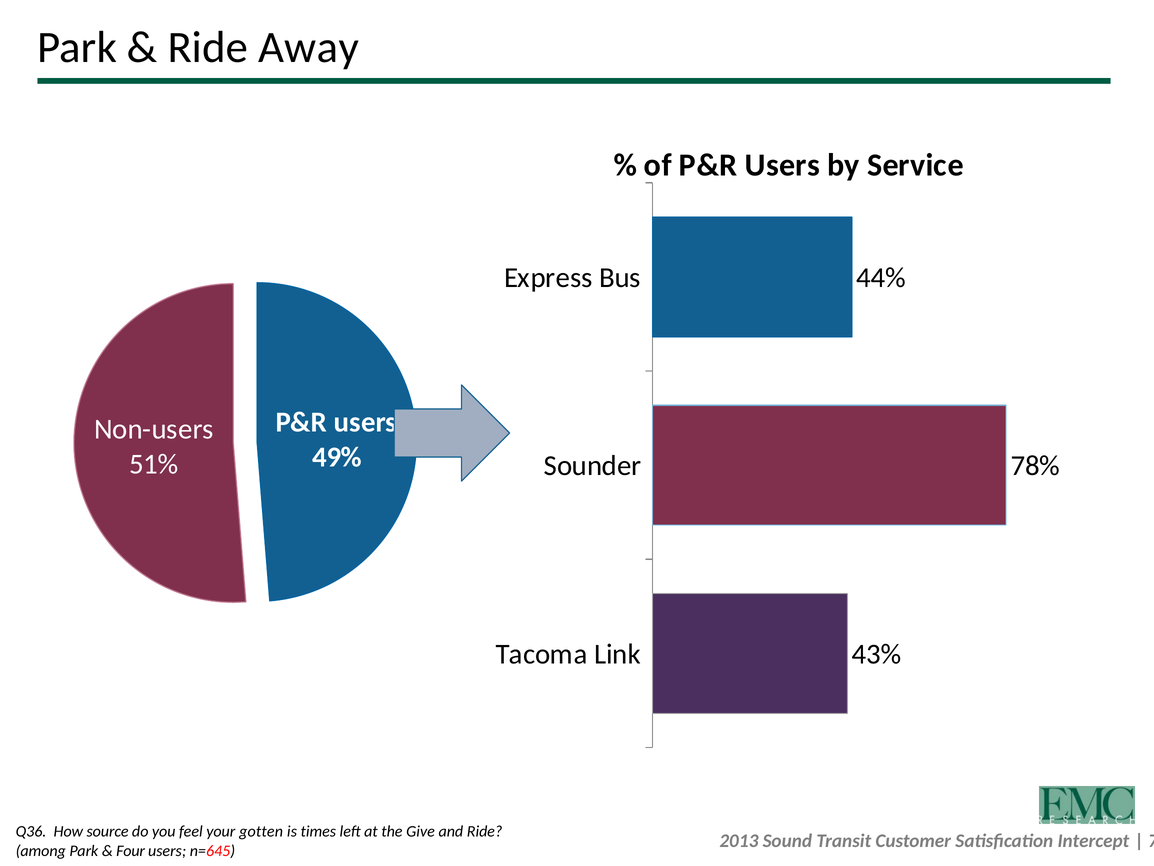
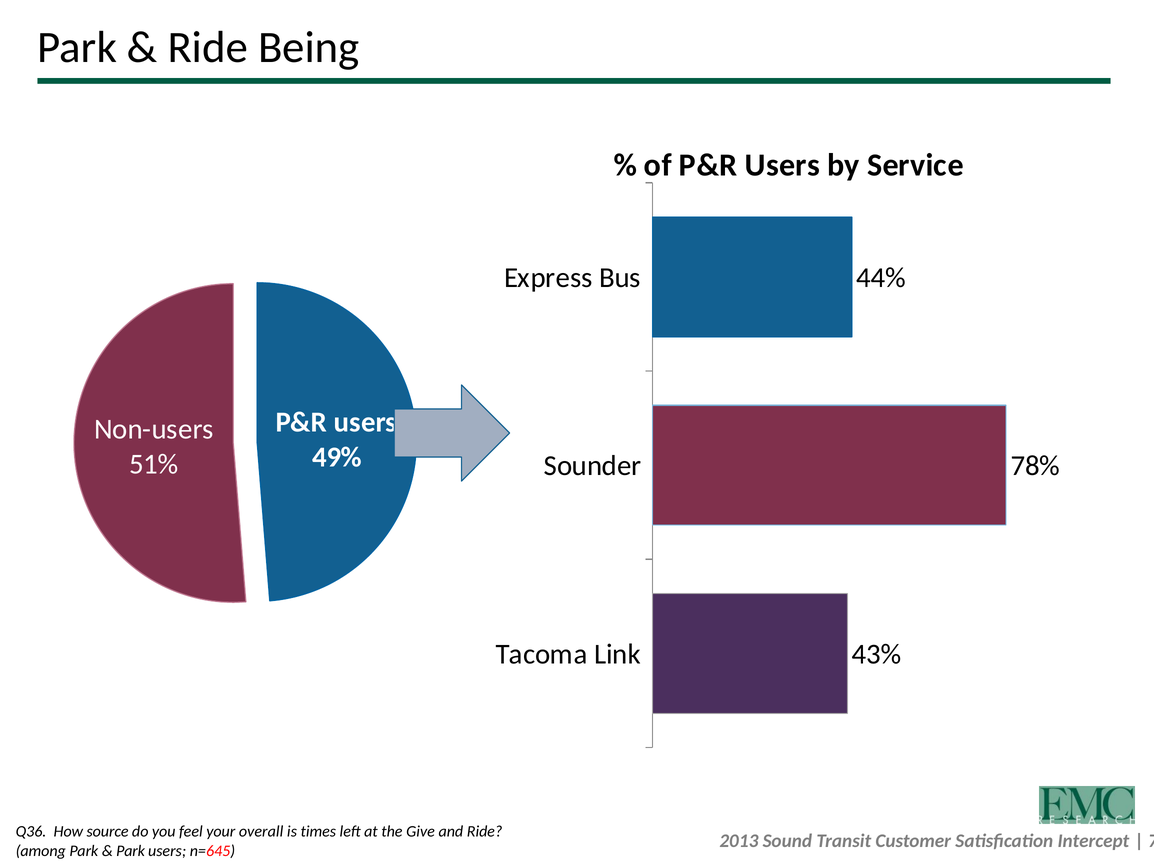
Away: Away -> Being (309, 47)
gotten: gotten -> overall (261, 831)
Four: Four -> Park (131, 850)
